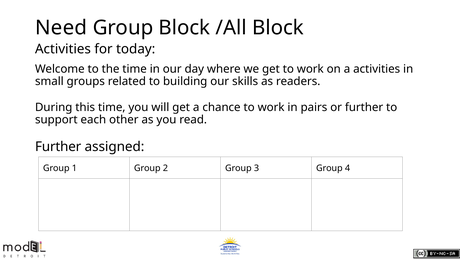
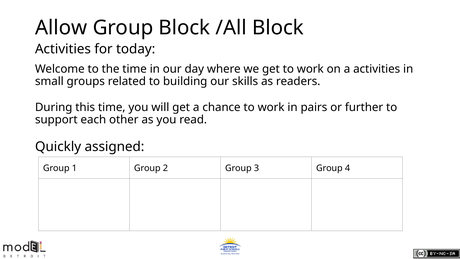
Need: Need -> Allow (61, 28)
Further: Further -> Quickly (58, 147)
